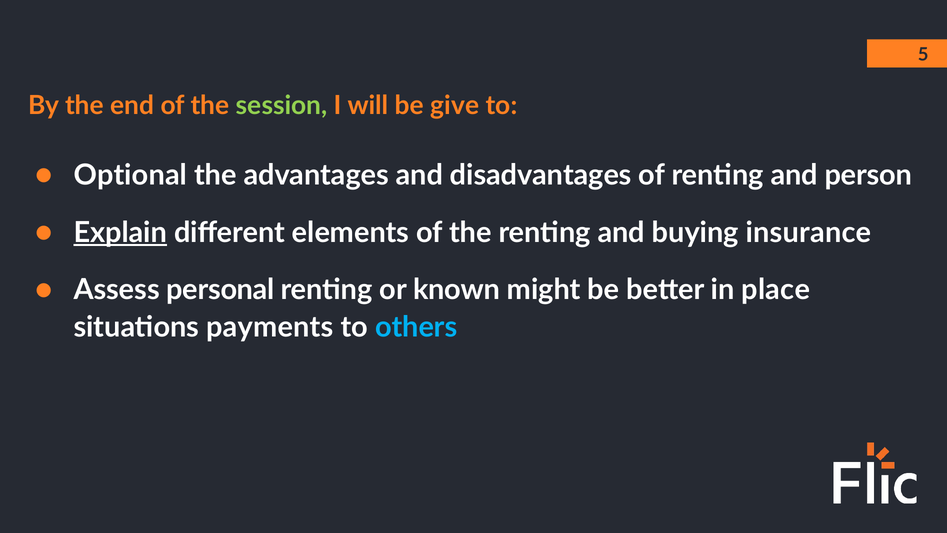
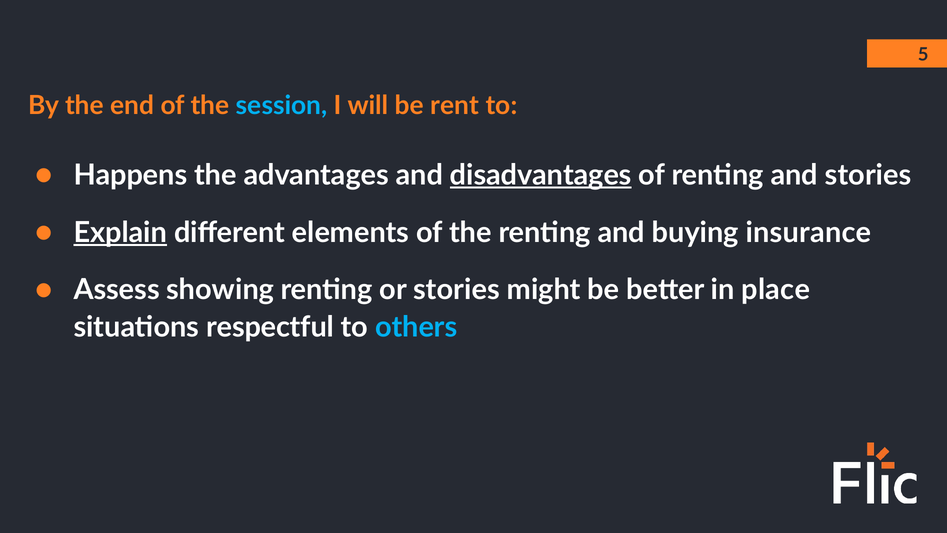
session colour: light green -> light blue (282, 105)
give: give -> rent (455, 105)
Optional: Optional -> Happens (130, 175)
disadvantages underline: none -> present (541, 175)
and person: person -> stories (868, 175)
personal: personal -> showing (220, 290)
or known: known -> stories (457, 290)
payments: payments -> respectful (270, 327)
